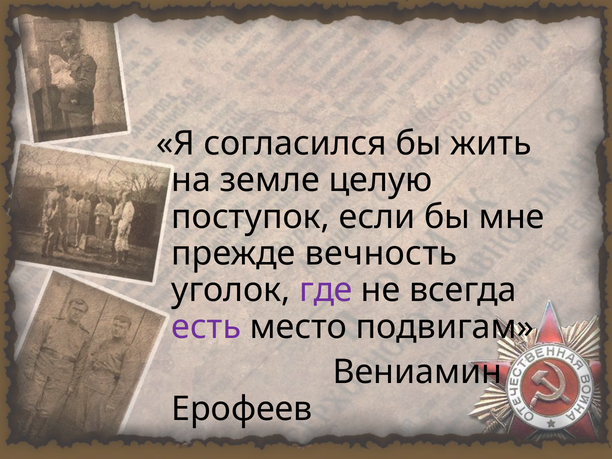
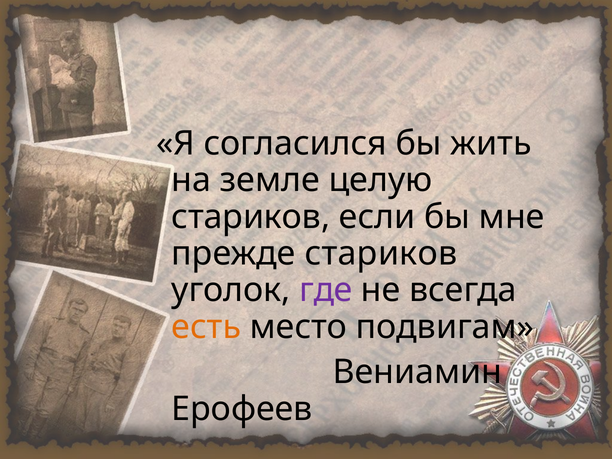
поступок: поступок -> стариков (251, 217)
прежде вечность: вечность -> стариков (381, 254)
есть colour: purple -> orange (206, 327)
